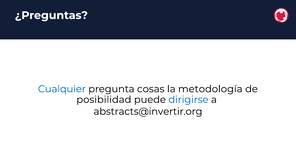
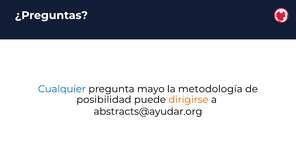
cosas: cosas -> mayo (151, 89)
dirigirse colour: blue -> orange (188, 100)
abstracts@invertir.org: abstracts@invertir.org -> abstracts@ayudar.org (148, 112)
